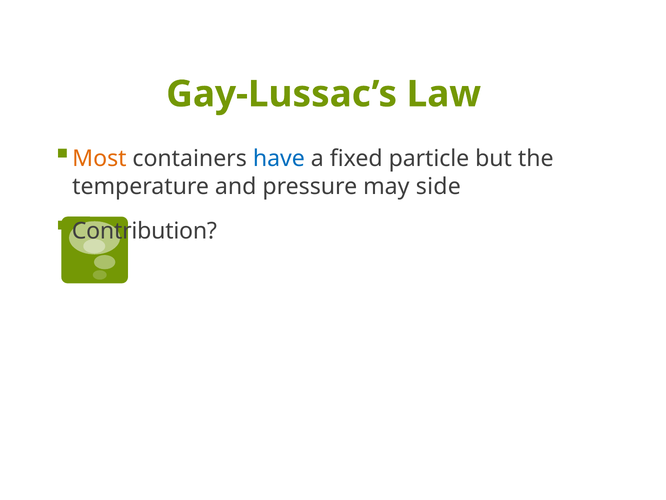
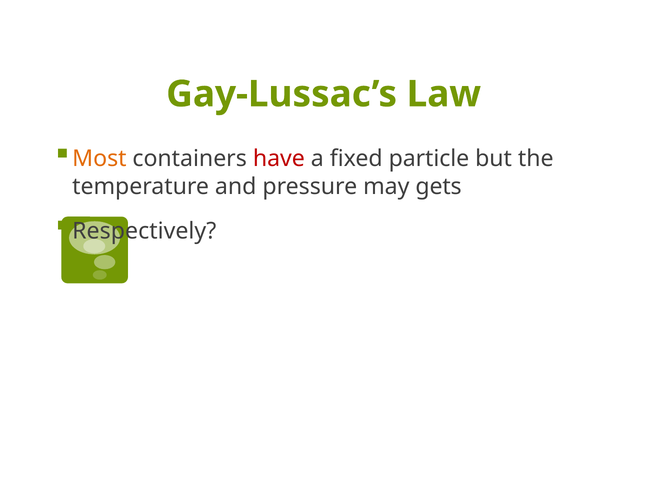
have colour: blue -> red (279, 159)
side: side -> gets (439, 186)
Contribution: Contribution -> Respectively (144, 231)
